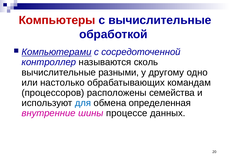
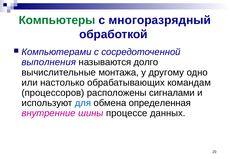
Компьютеры colour: red -> green (57, 20)
с вычислительные: вычислительные -> многоразрядный (160, 20)
Компьютерами underline: present -> none (57, 52)
контроллер: контроллер -> выполнения (49, 62)
сколь: сколь -> долго (146, 62)
разными: разными -> монтажа (119, 72)
семейства: семейства -> сигналами (172, 93)
